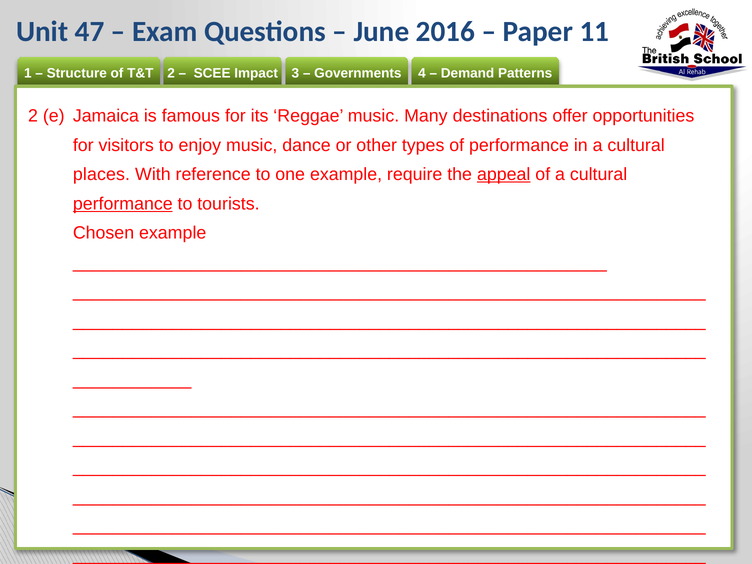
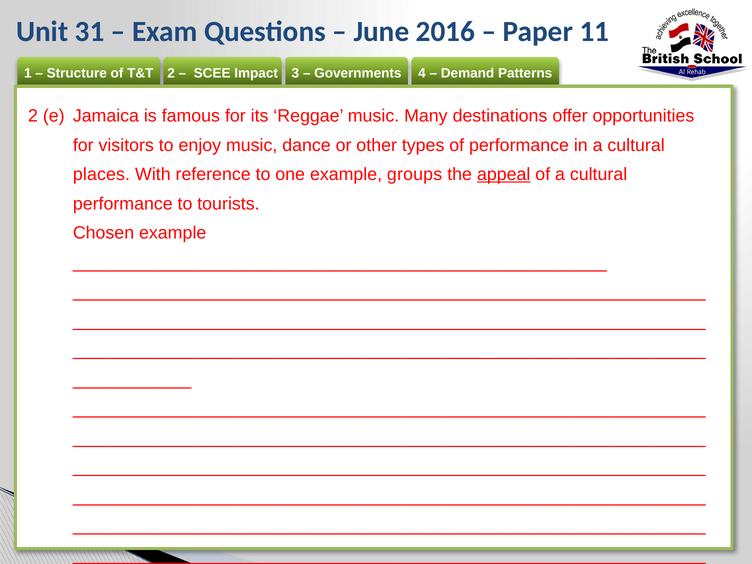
47: 47 -> 31 (90, 31)
require: require -> groups (415, 174)
performance underline: present -> none (123, 204)
